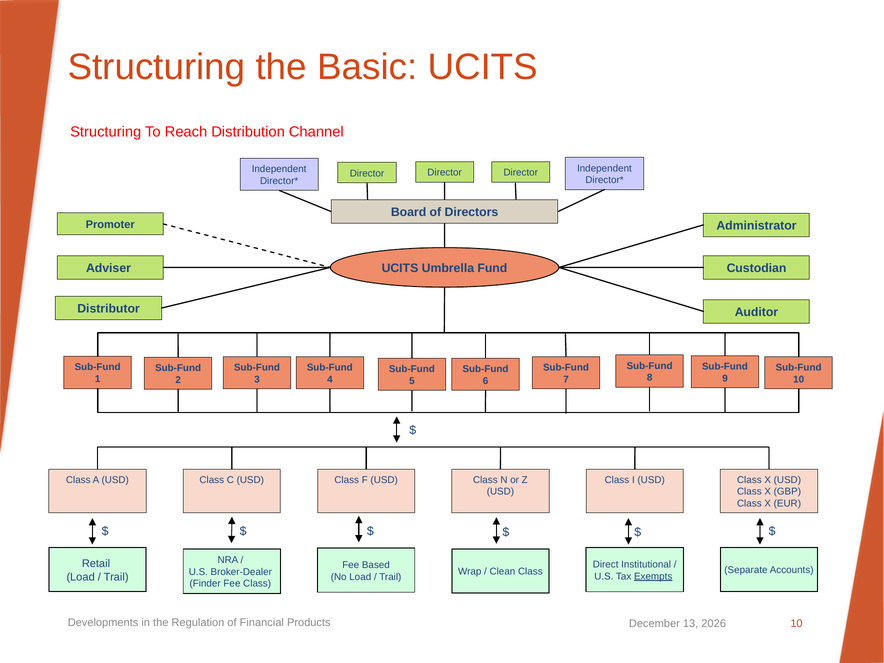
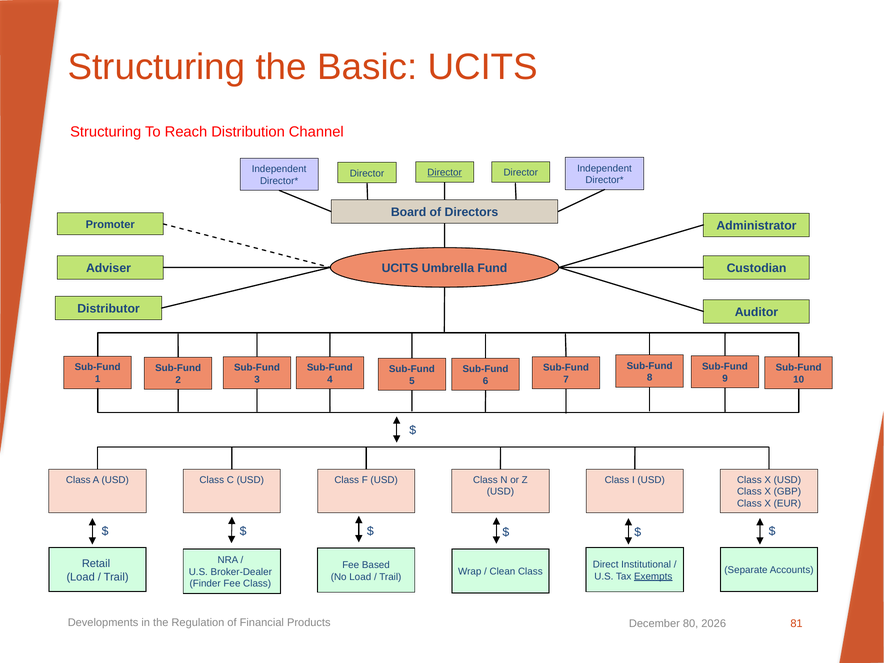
Director underline: none -> present (445, 173)
Products 10: 10 -> 81 (797, 623)
13: 13 -> 80 (691, 623)
